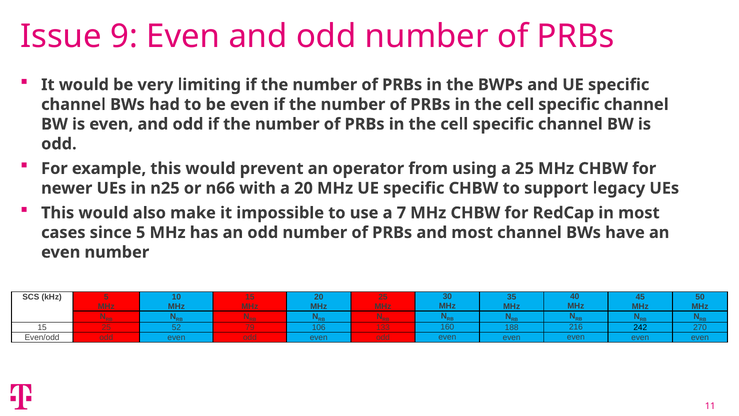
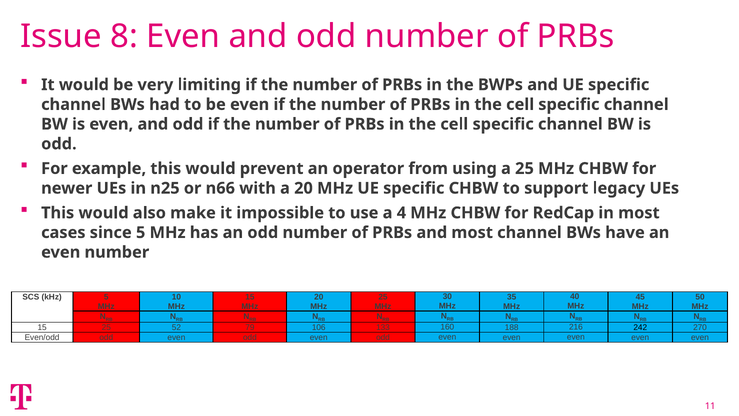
9: 9 -> 8 (124, 37)
7: 7 -> 4 (401, 213)
